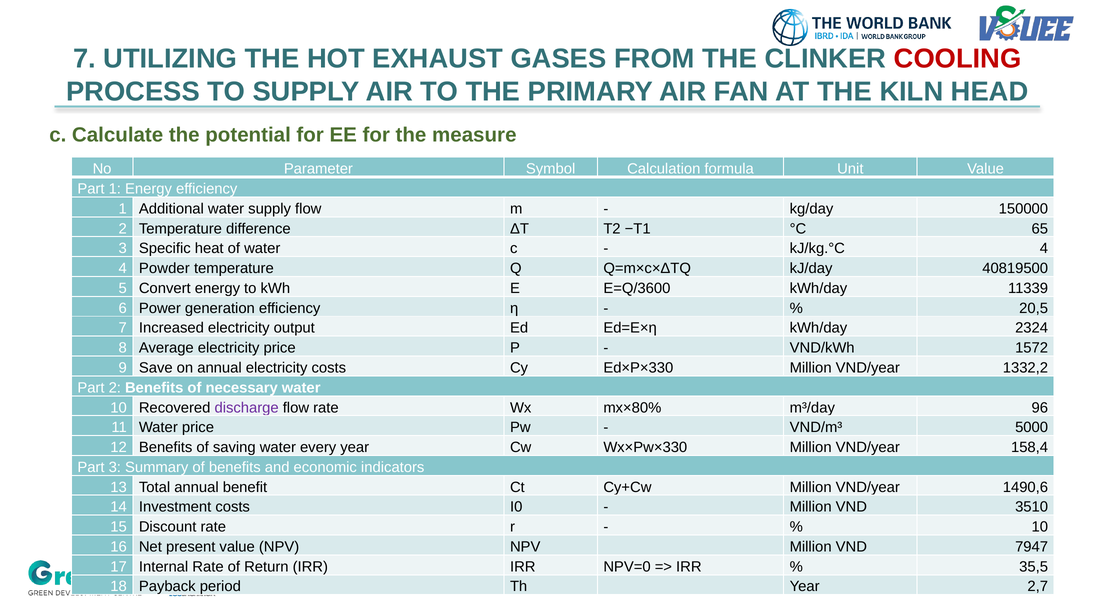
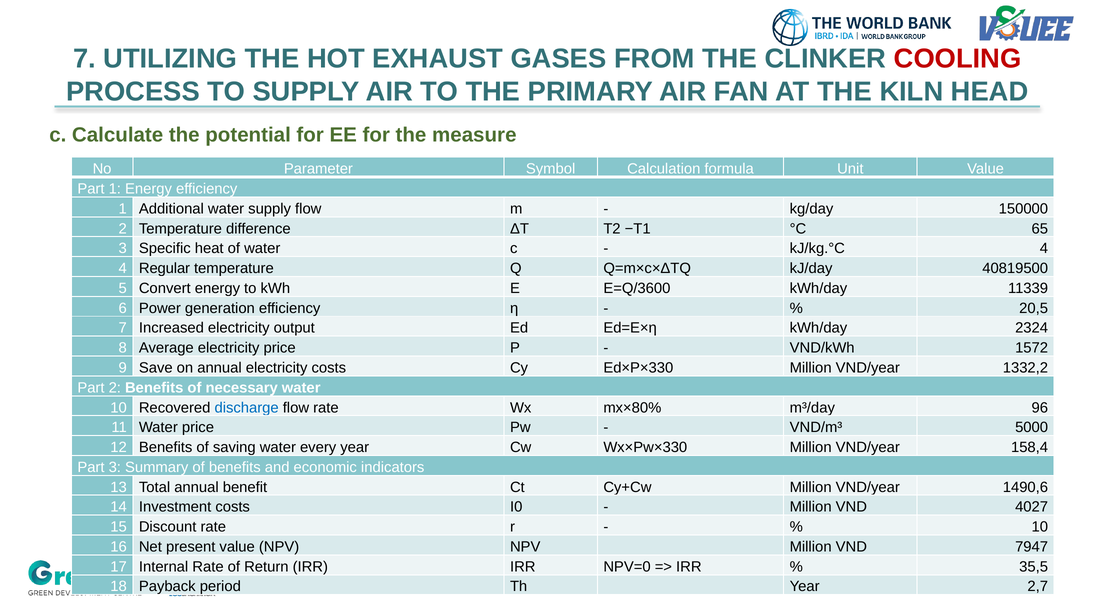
Powder: Powder -> Regular (164, 268)
discharge colour: purple -> blue (247, 408)
3510: 3510 -> 4027 (1032, 507)
